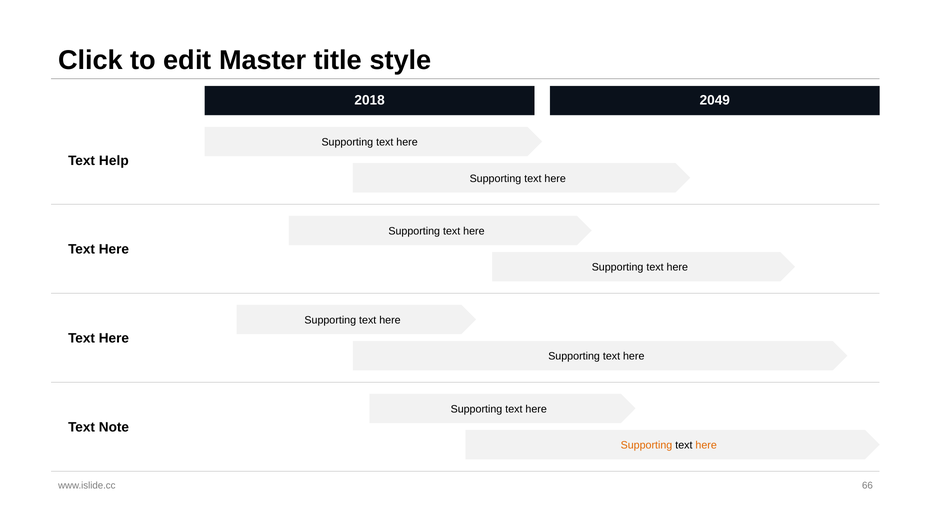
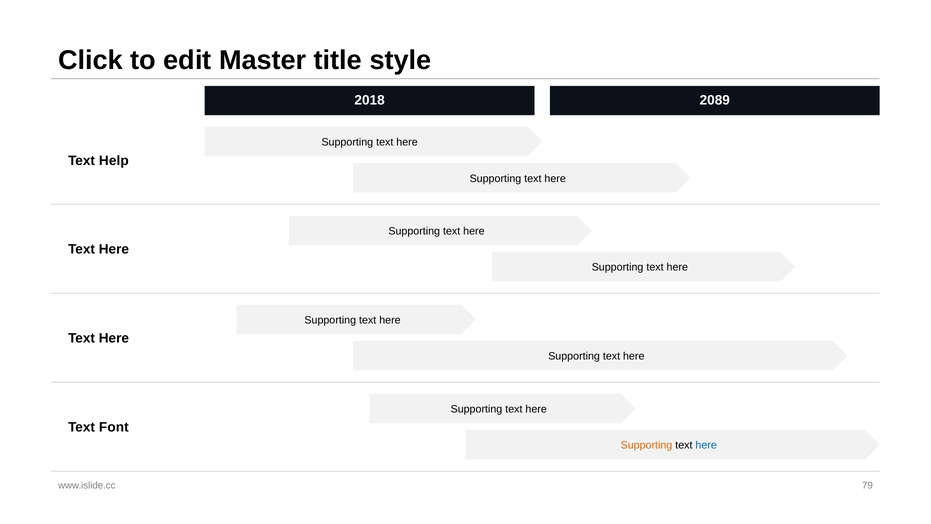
2049: 2049 -> 2089 (715, 100)
Note: Note -> Font (114, 427)
here colour: orange -> blue (706, 445)
66: 66 -> 79 (867, 485)
